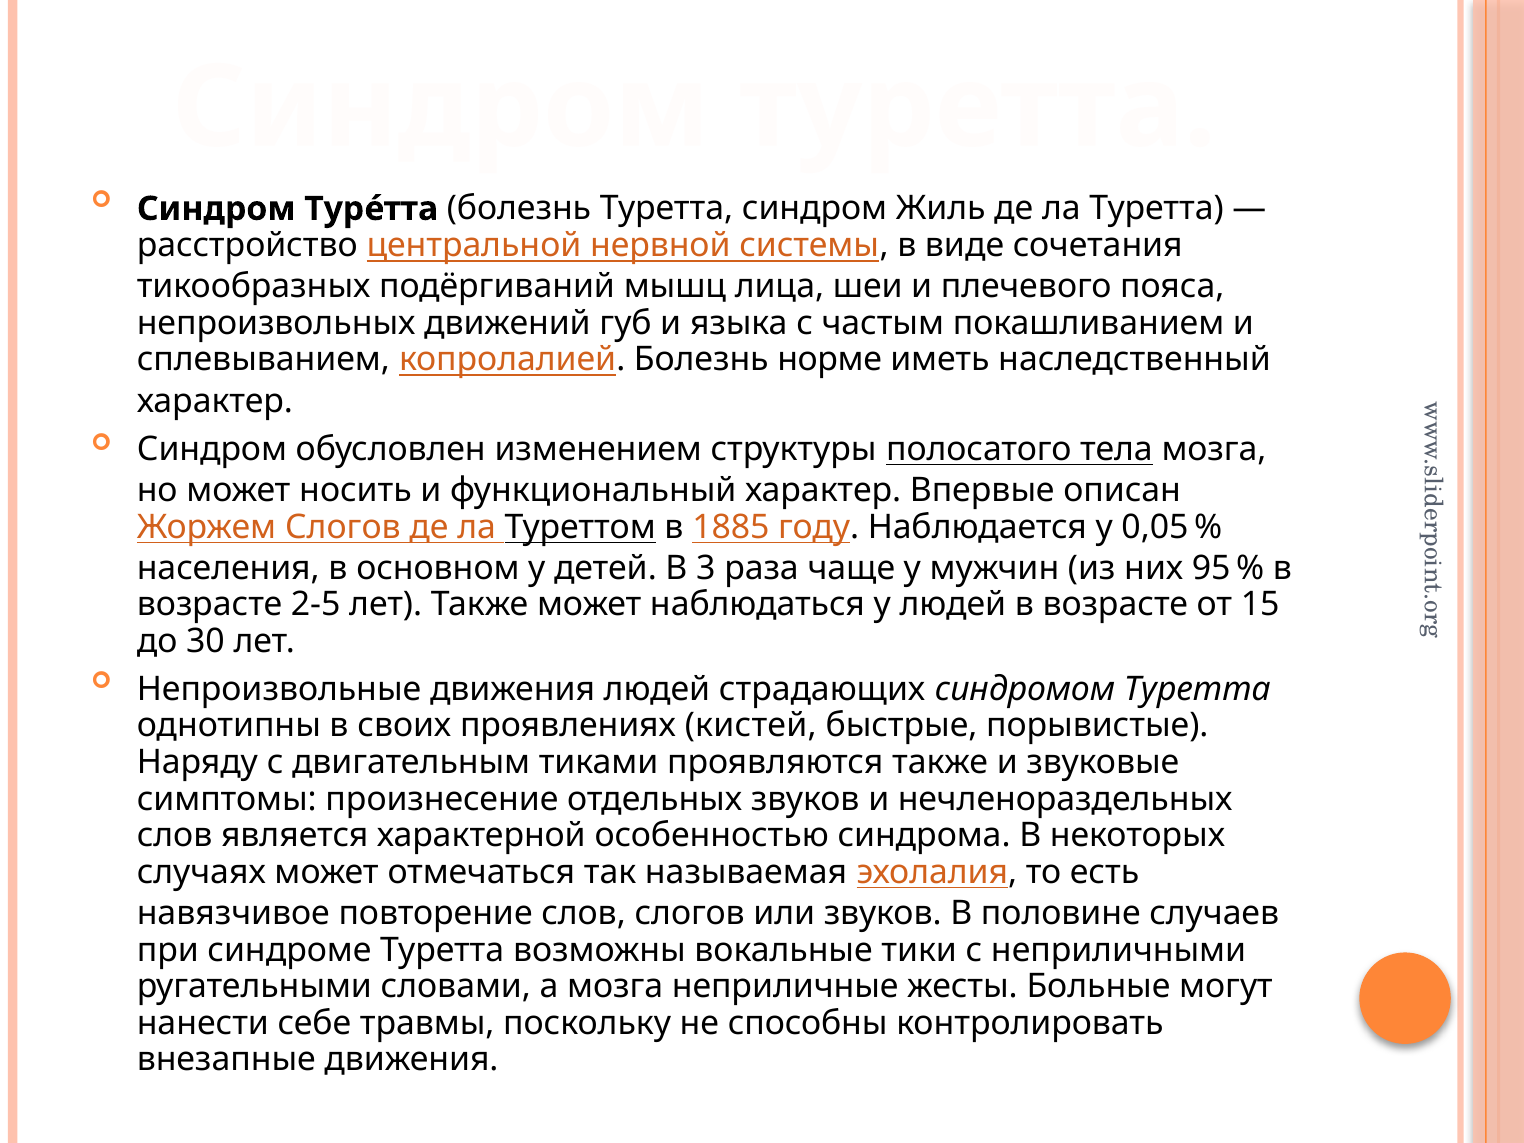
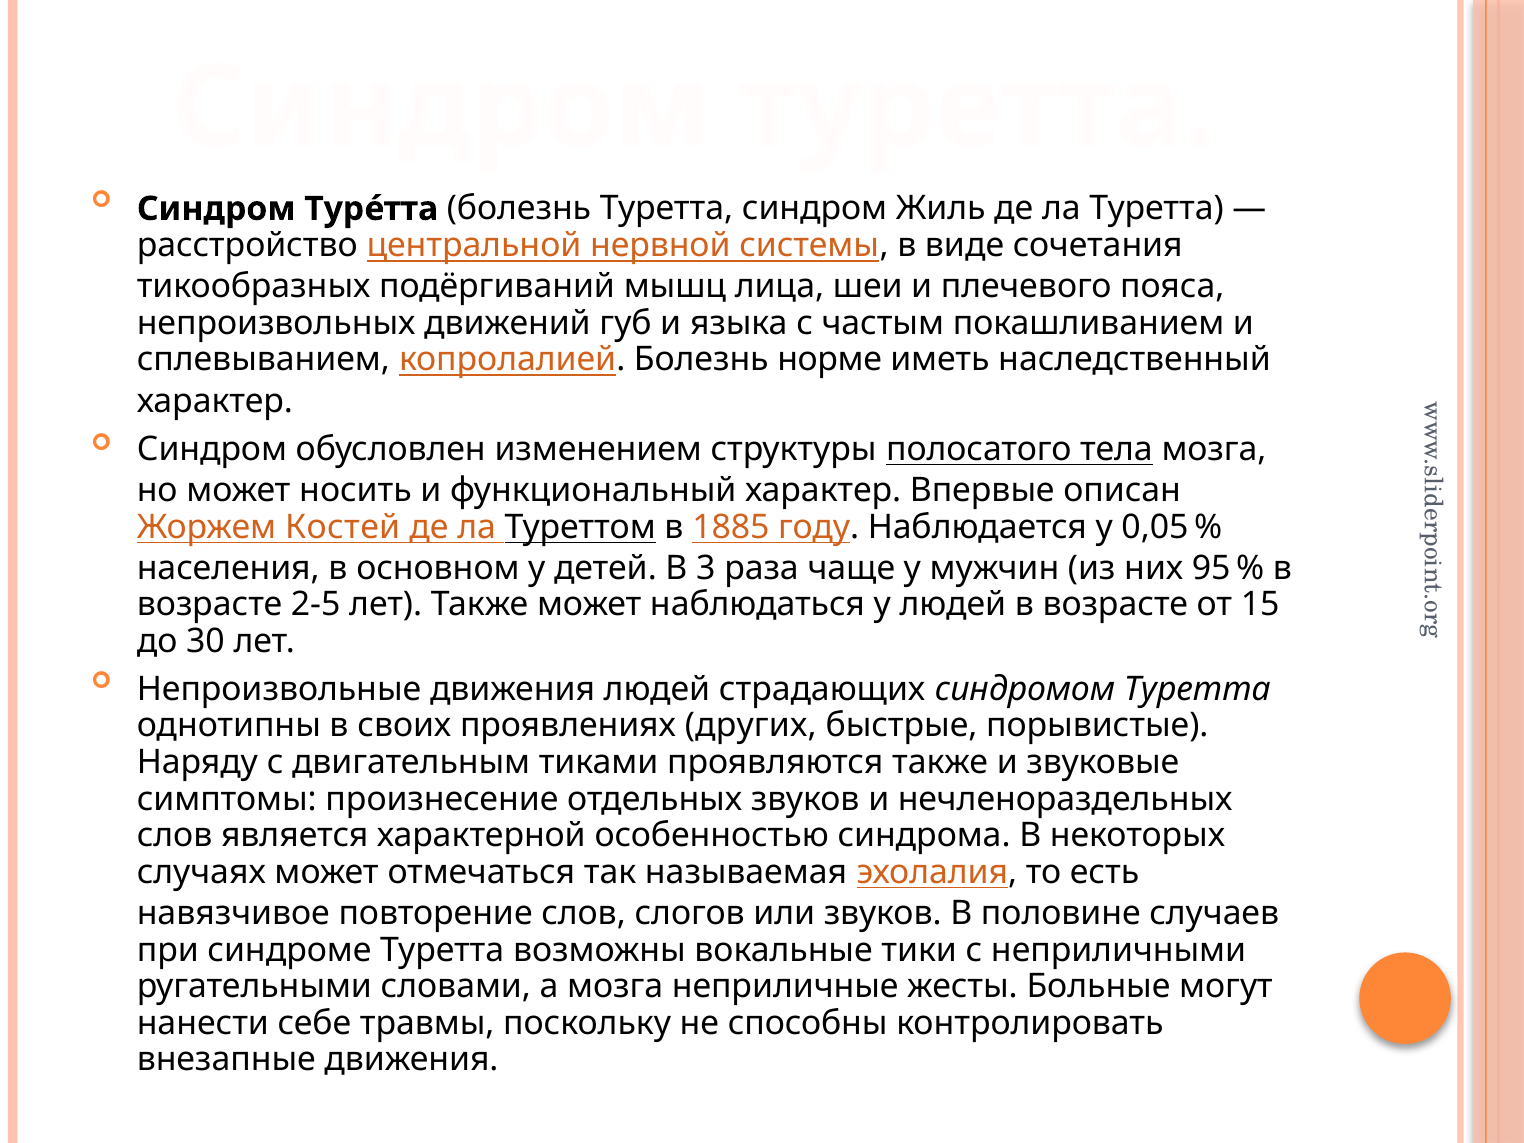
Жоржем Слогов: Слогов -> Костей (343, 527)
кистей: кистей -> других (751, 726)
